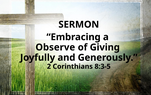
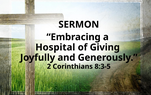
Observe: Observe -> Hospital (55, 47)
